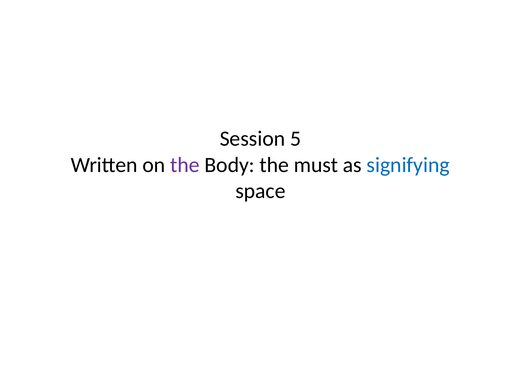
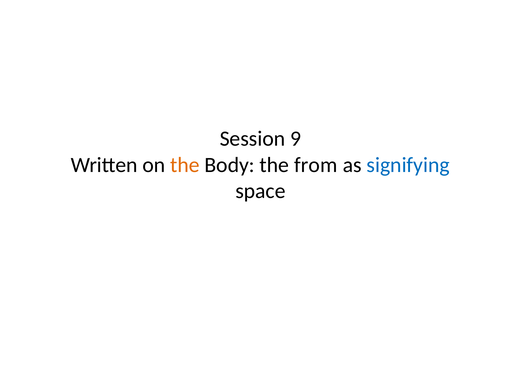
5: 5 -> 9 (296, 139)
the colour: purple -> orange (185, 165)
must: must -> from (316, 165)
